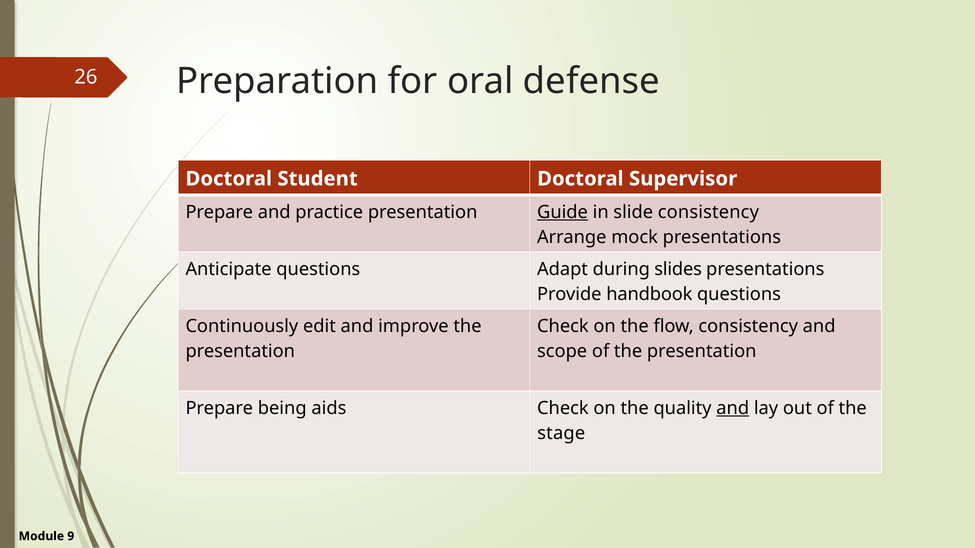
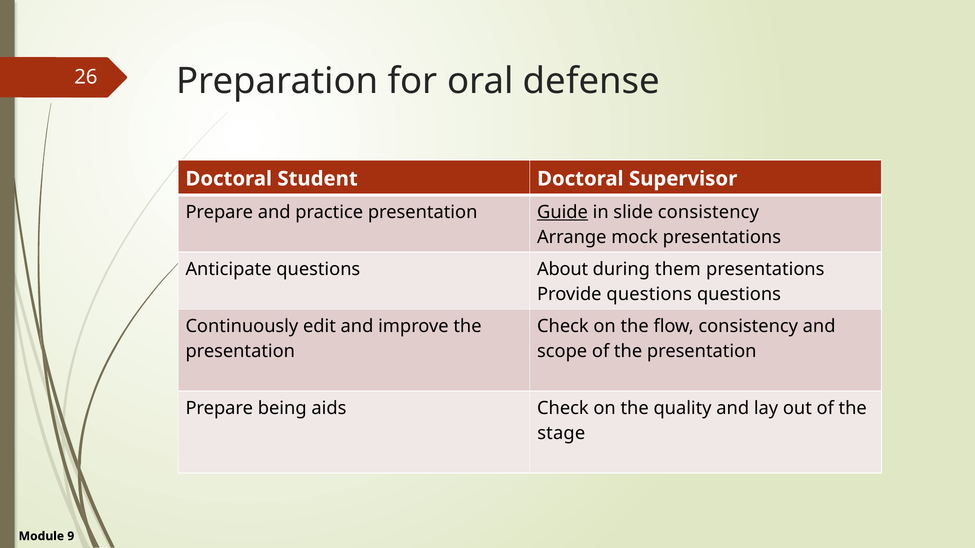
Adapt: Adapt -> About (563, 269)
slides: slides -> them (678, 269)
Provide handbook: handbook -> questions (649, 294)
and underline: present -> none (733, 409)
